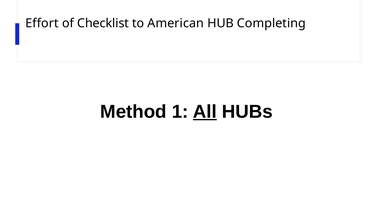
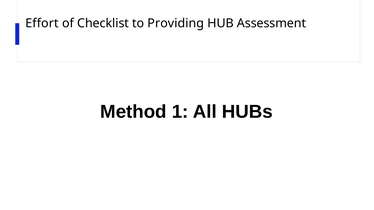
American: American -> Providing (176, 23)
Completing: Completing -> Assessment (271, 23)
All underline: present -> none (205, 112)
